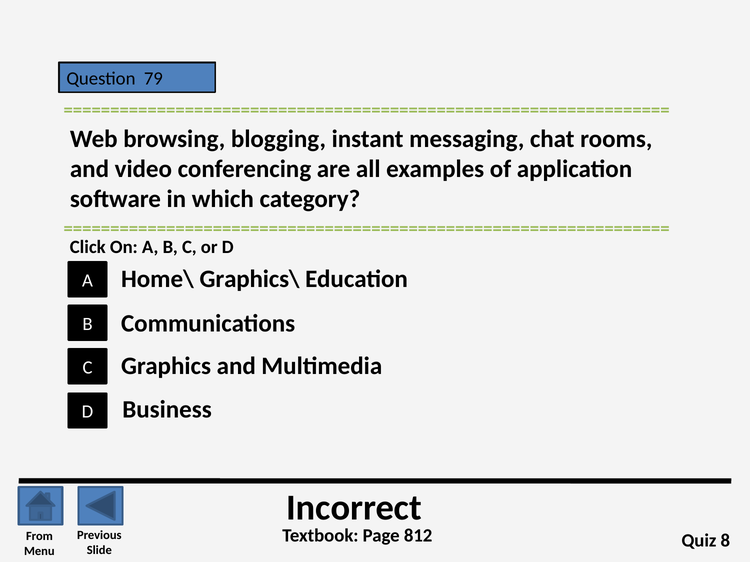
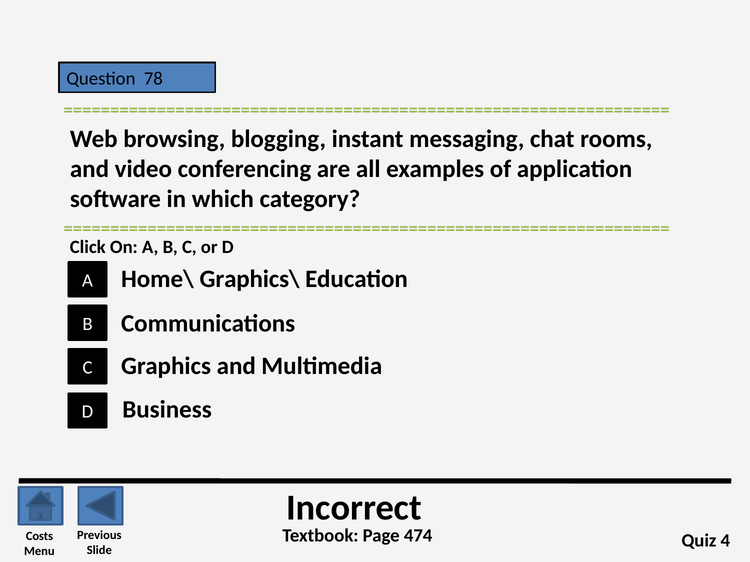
79: 79 -> 78 (153, 79)
812: 812 -> 474 (418, 536)
From: From -> Costs (39, 537)
8: 8 -> 4 (725, 541)
